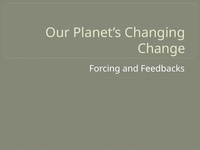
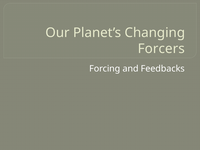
Change: Change -> Forcers (161, 49)
